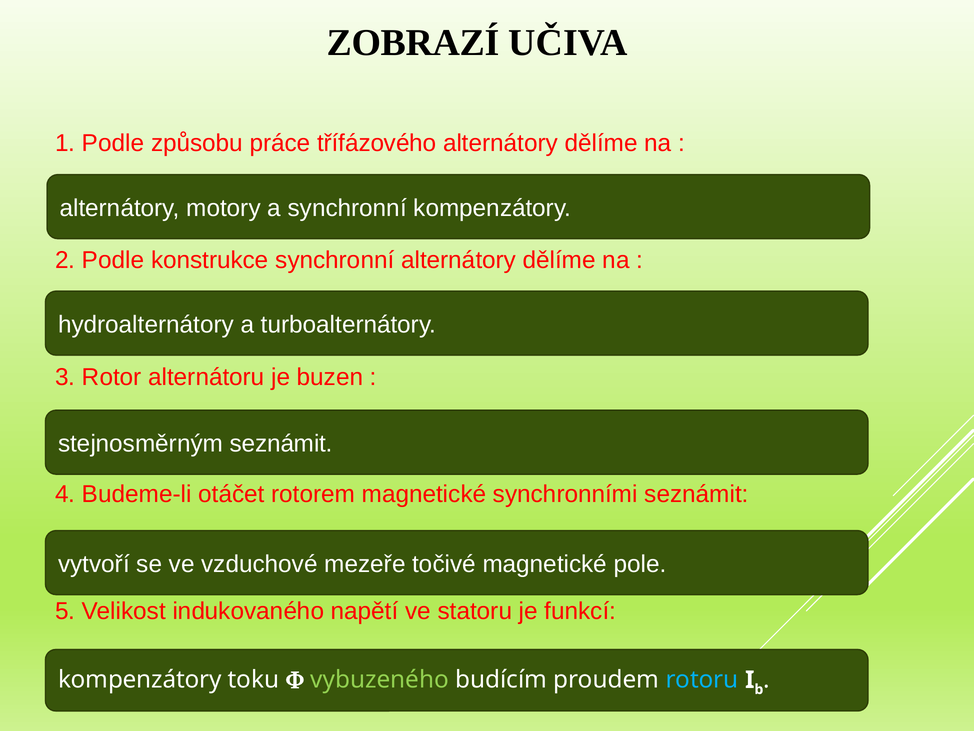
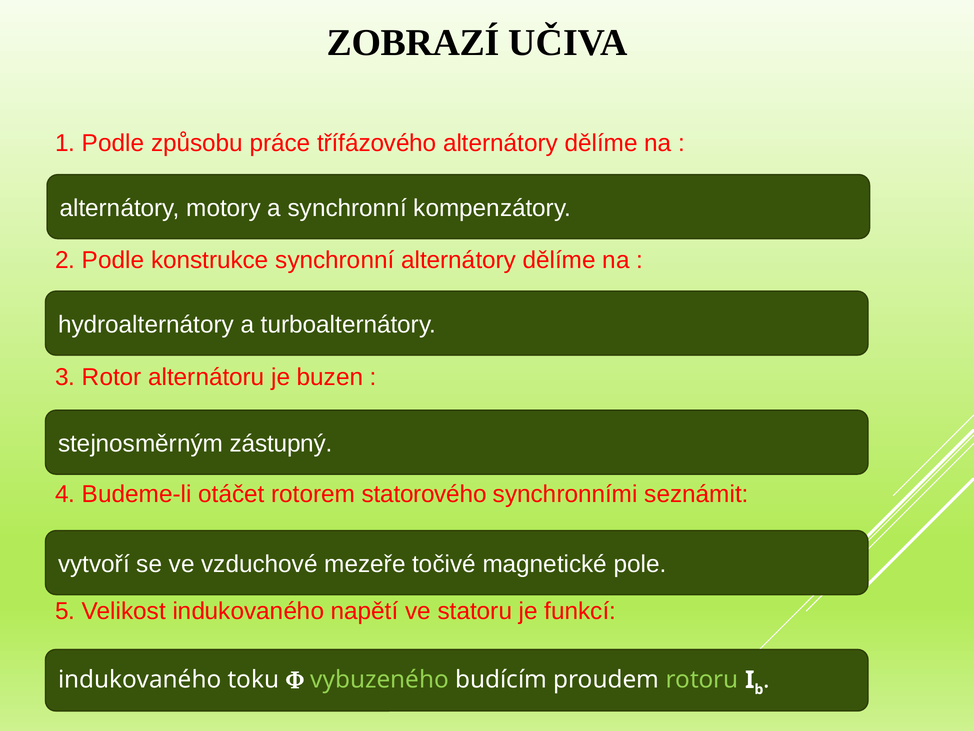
stejnosměrným seznámit: seznámit -> zástupný (281, 444)
rotorem magnetické: magnetické -> statorového (424, 494)
kompenzátory: kompenzátory -> indukovaného (140, 679)
rotoru colour: light blue -> light green (702, 679)
